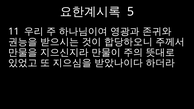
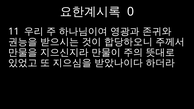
5: 5 -> 0 (131, 12)
